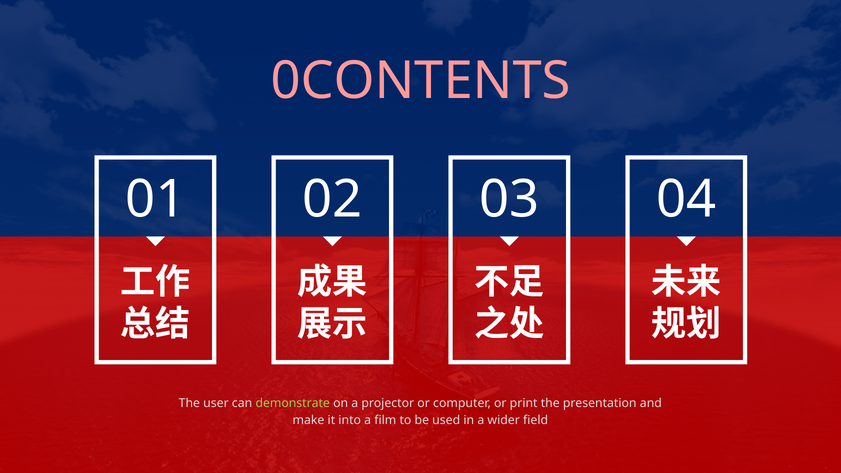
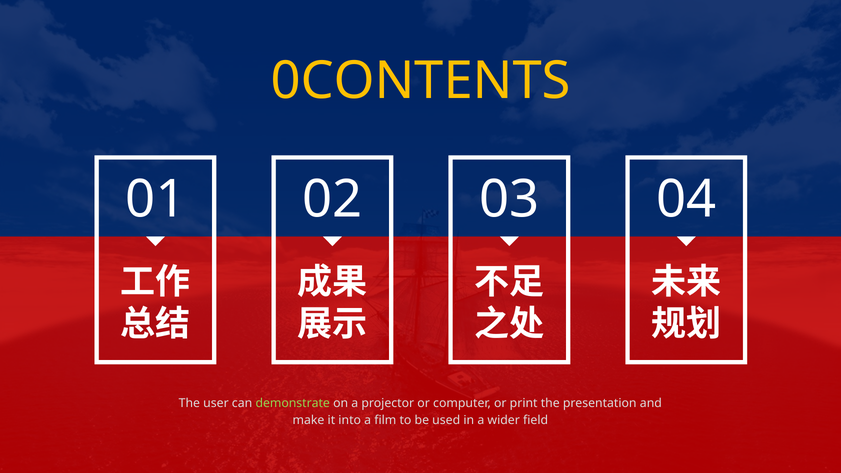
0CONTENTS colour: pink -> yellow (421, 81)
